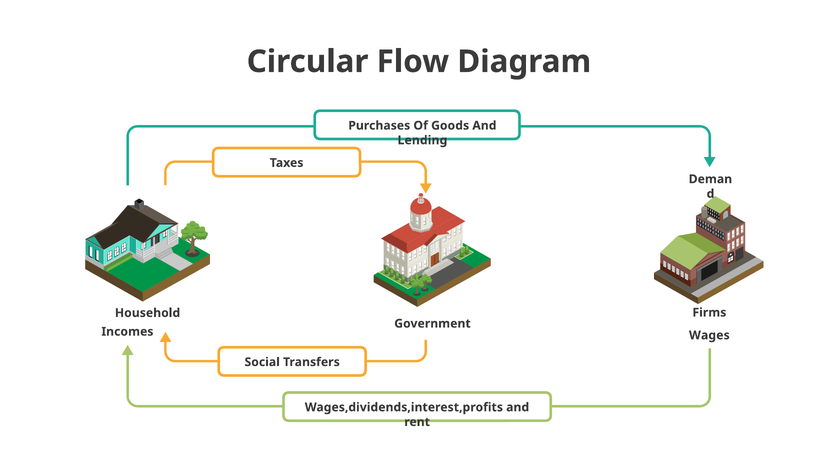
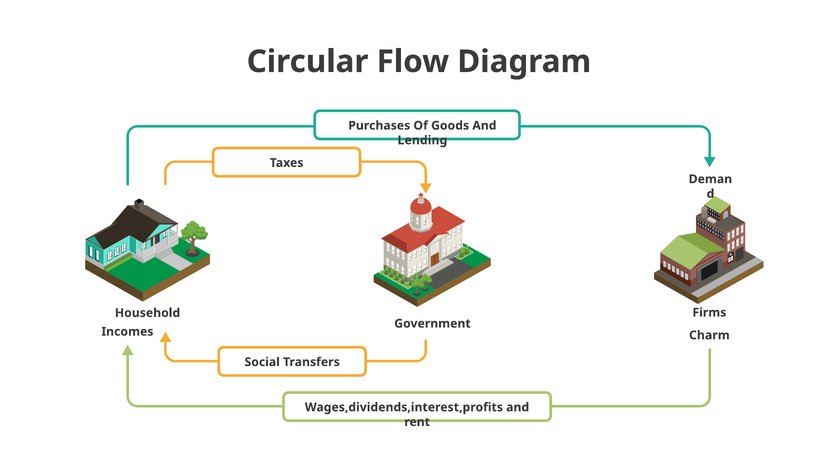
Wages: Wages -> Charm (709, 336)
